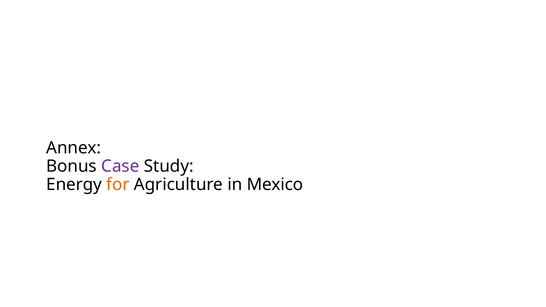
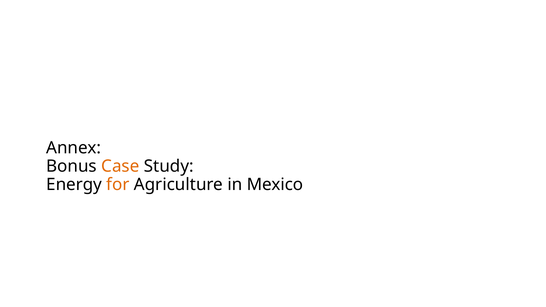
Case colour: purple -> orange (120, 166)
